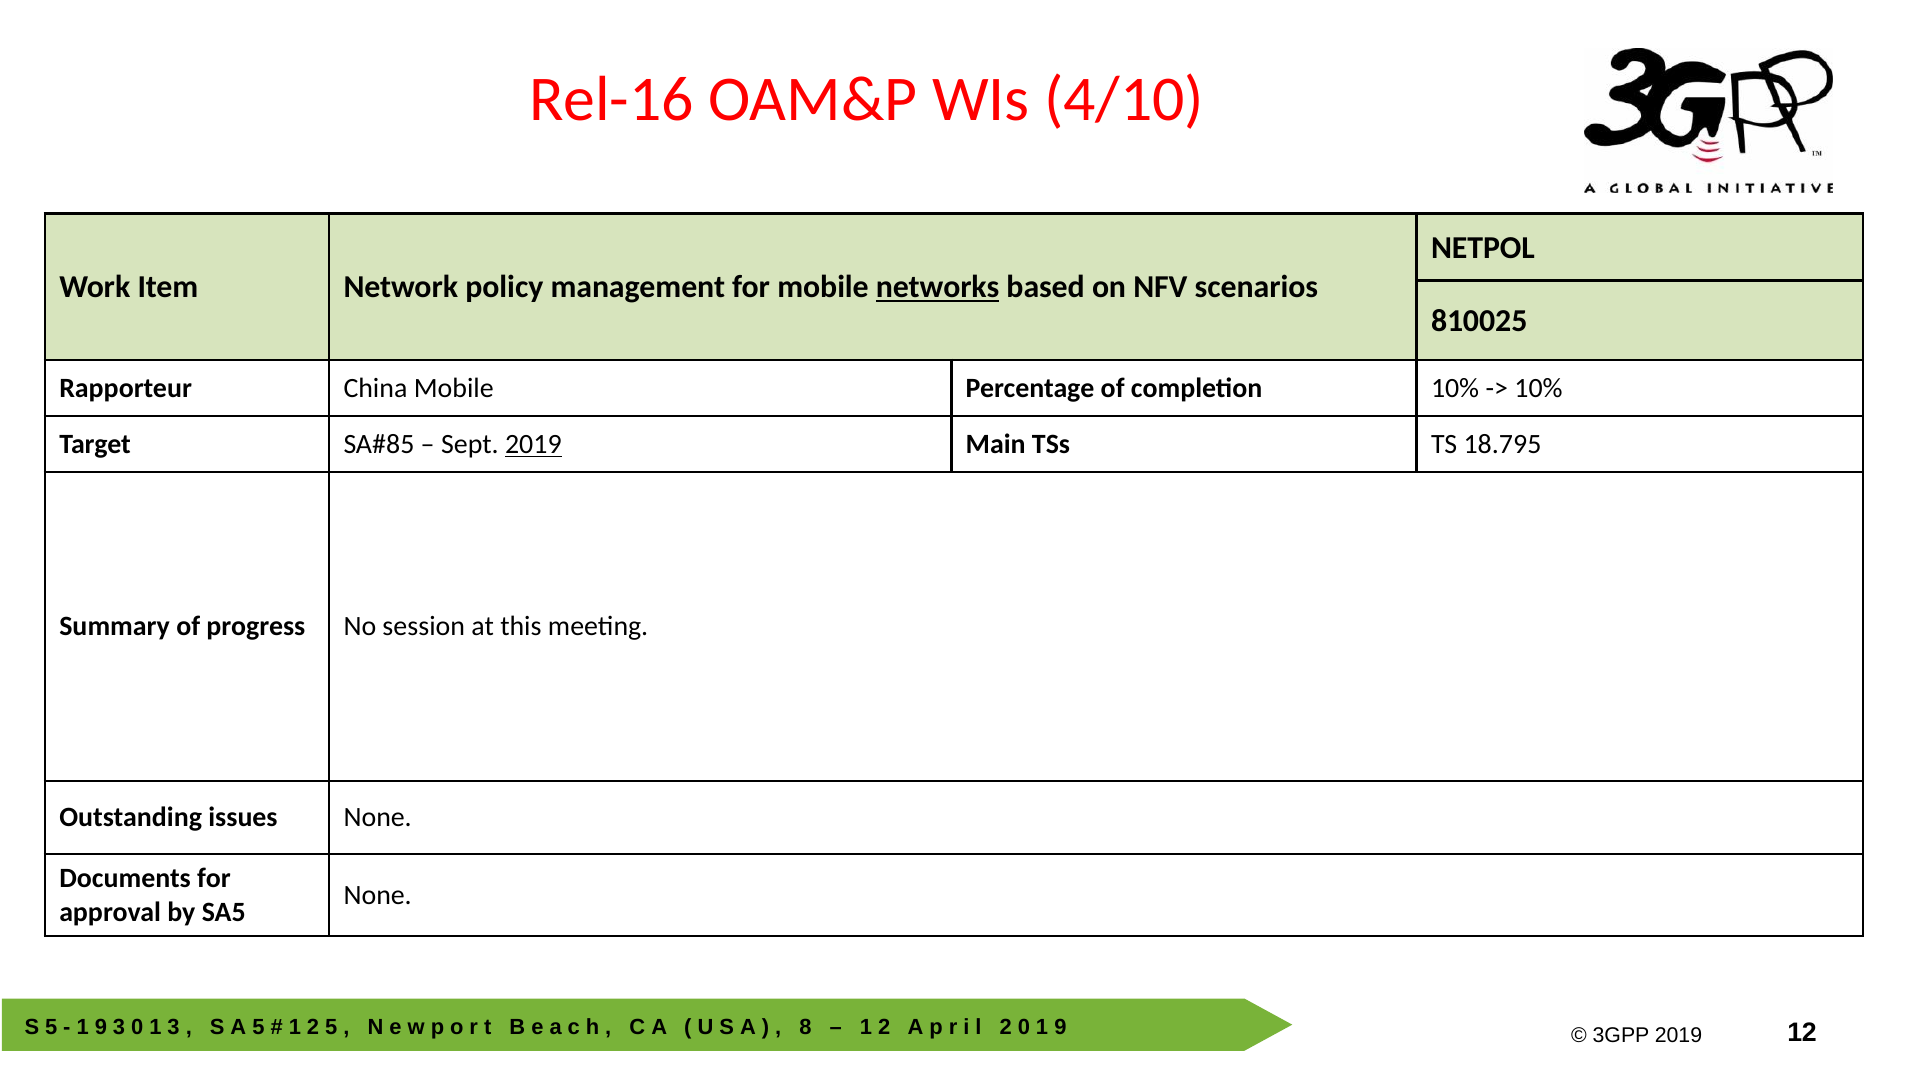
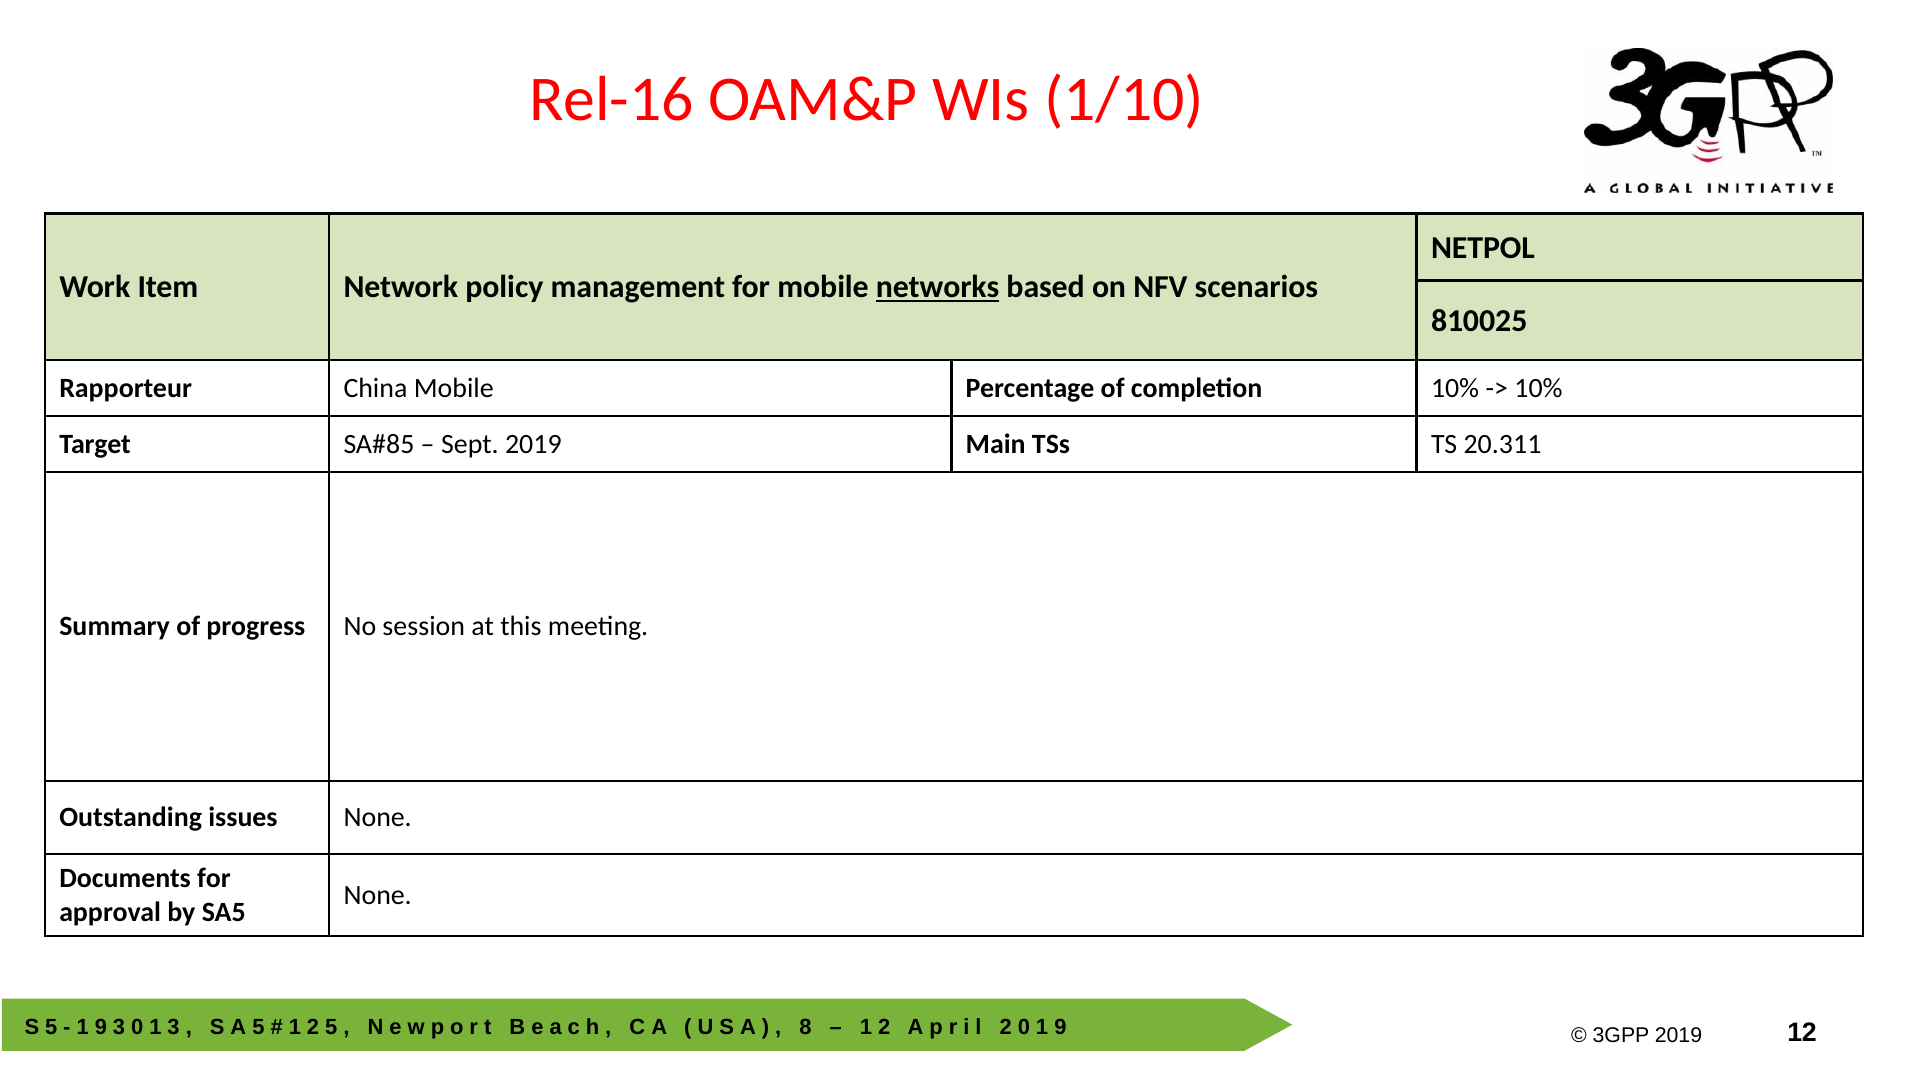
4/10: 4/10 -> 1/10 (1124, 99)
2019 underline: present -> none (533, 444)
18.795: 18.795 -> 20.311 (1502, 444)
